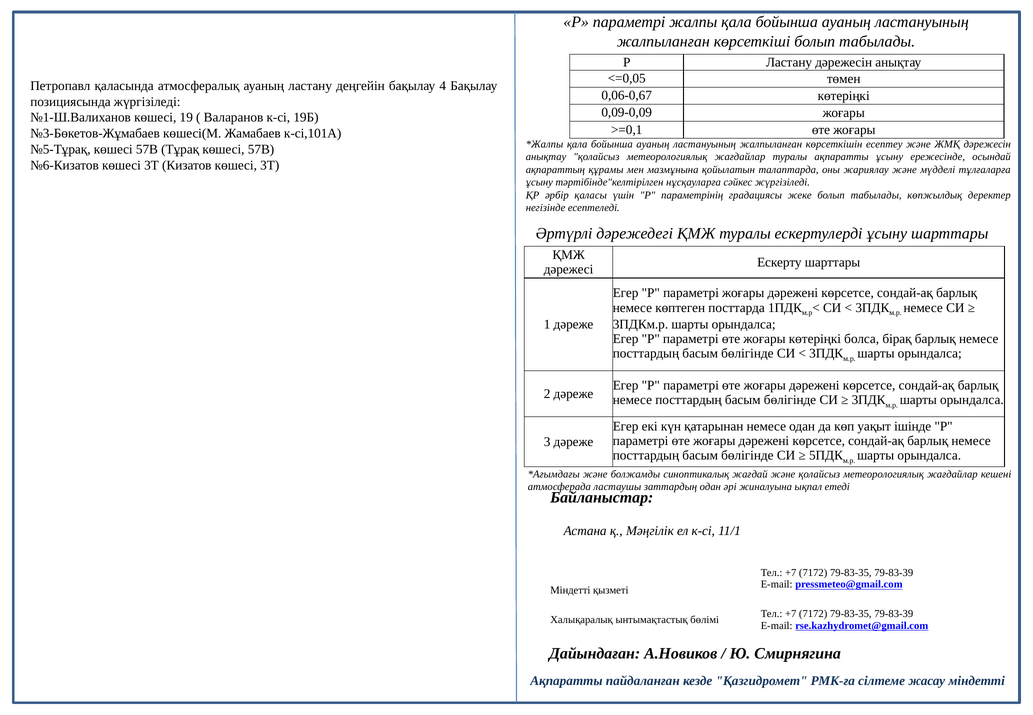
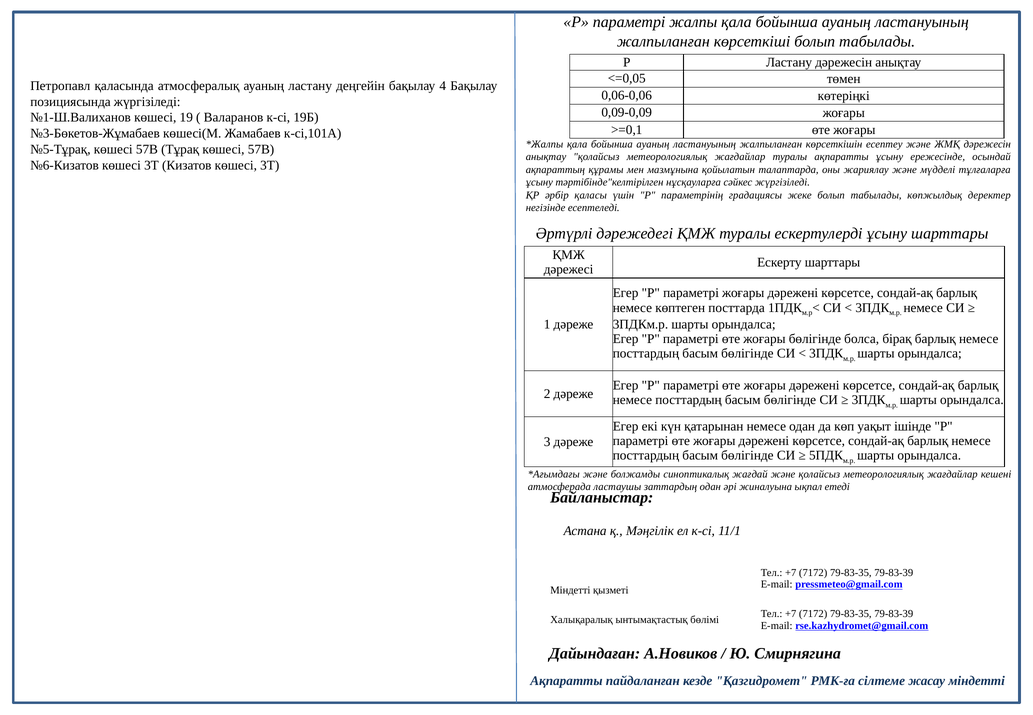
0,06-0,67: 0,06-0,67 -> 0,06-0,06 (627, 96)
жоғары көтеріңкі: көтеріңкі -> бөлігінде (815, 339)
